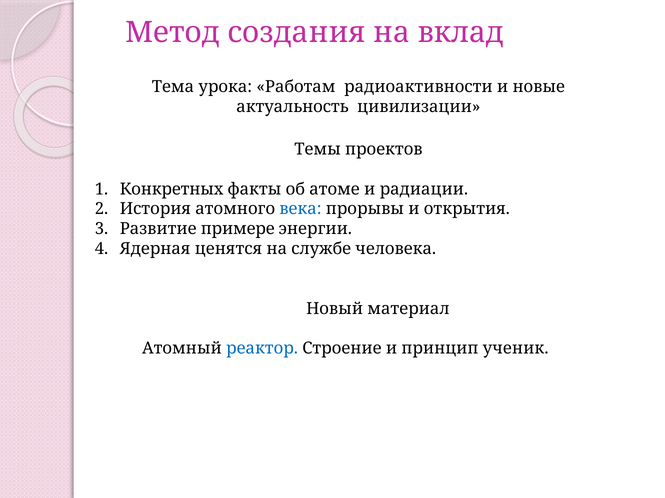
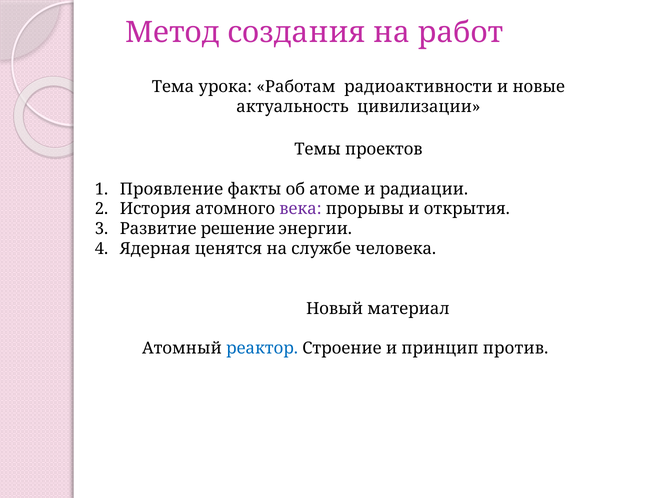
вклад: вклад -> работ (461, 33)
Конкретных: Конкретных -> Проявление (171, 189)
века colour: blue -> purple (300, 209)
примере: примере -> решение (238, 229)
ученик: ученик -> против (516, 349)
